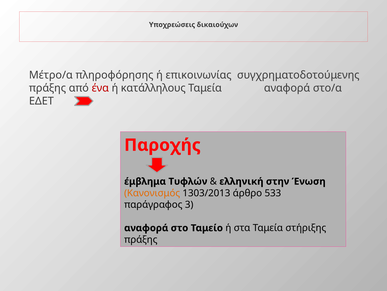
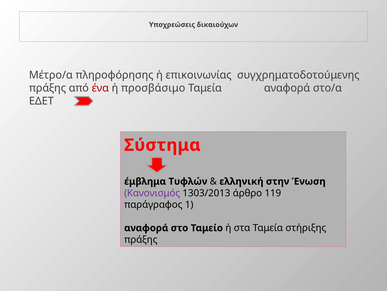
κατάλληλους: κατάλληλους -> προσβάσιμο (153, 88)
Παροχής: Παροχής -> Σύστημα (162, 145)
Κανονισμός colour: orange -> purple (152, 193)
533: 533 -> 119 (273, 193)
3: 3 -> 1 (189, 204)
